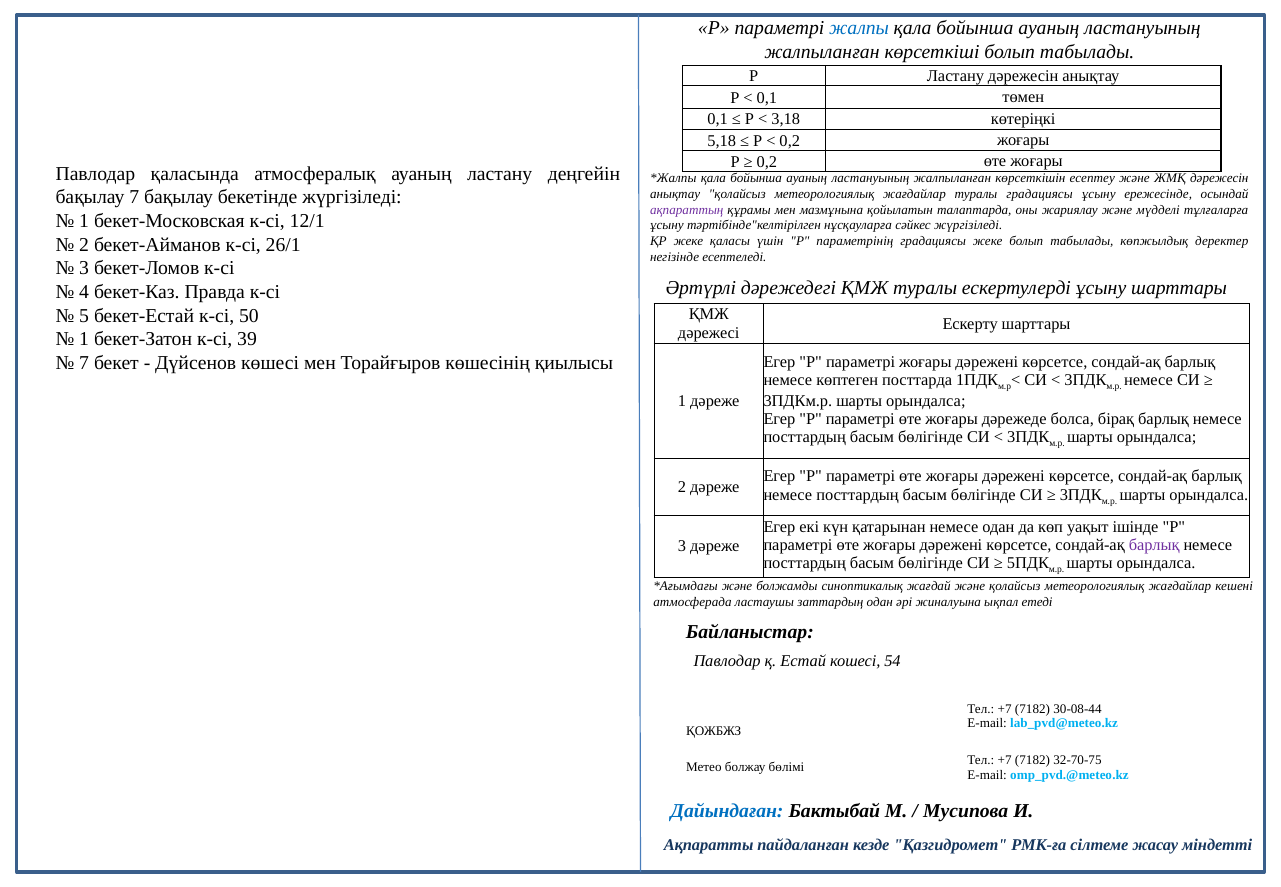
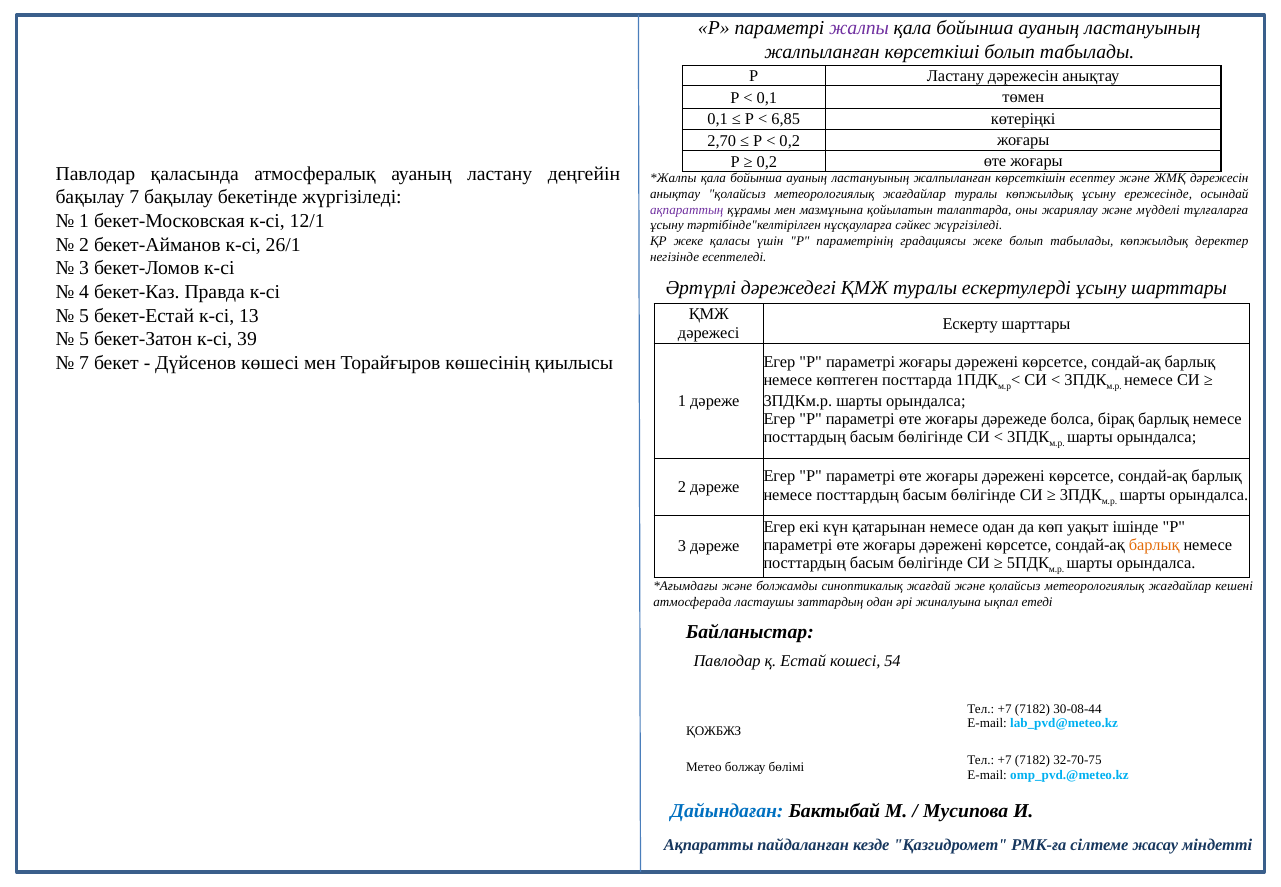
жалпы colour: blue -> purple (859, 28)
3,18: 3,18 -> 6,85 (786, 119)
5,18: 5,18 -> 2,70 (722, 141)
туралы градациясы: градациясы -> көпжылдық (1040, 194)
50: 50 -> 13 (249, 316)
1: 1 -> 5 (84, 339)
барлық colour: purple -> orange (1154, 545)
